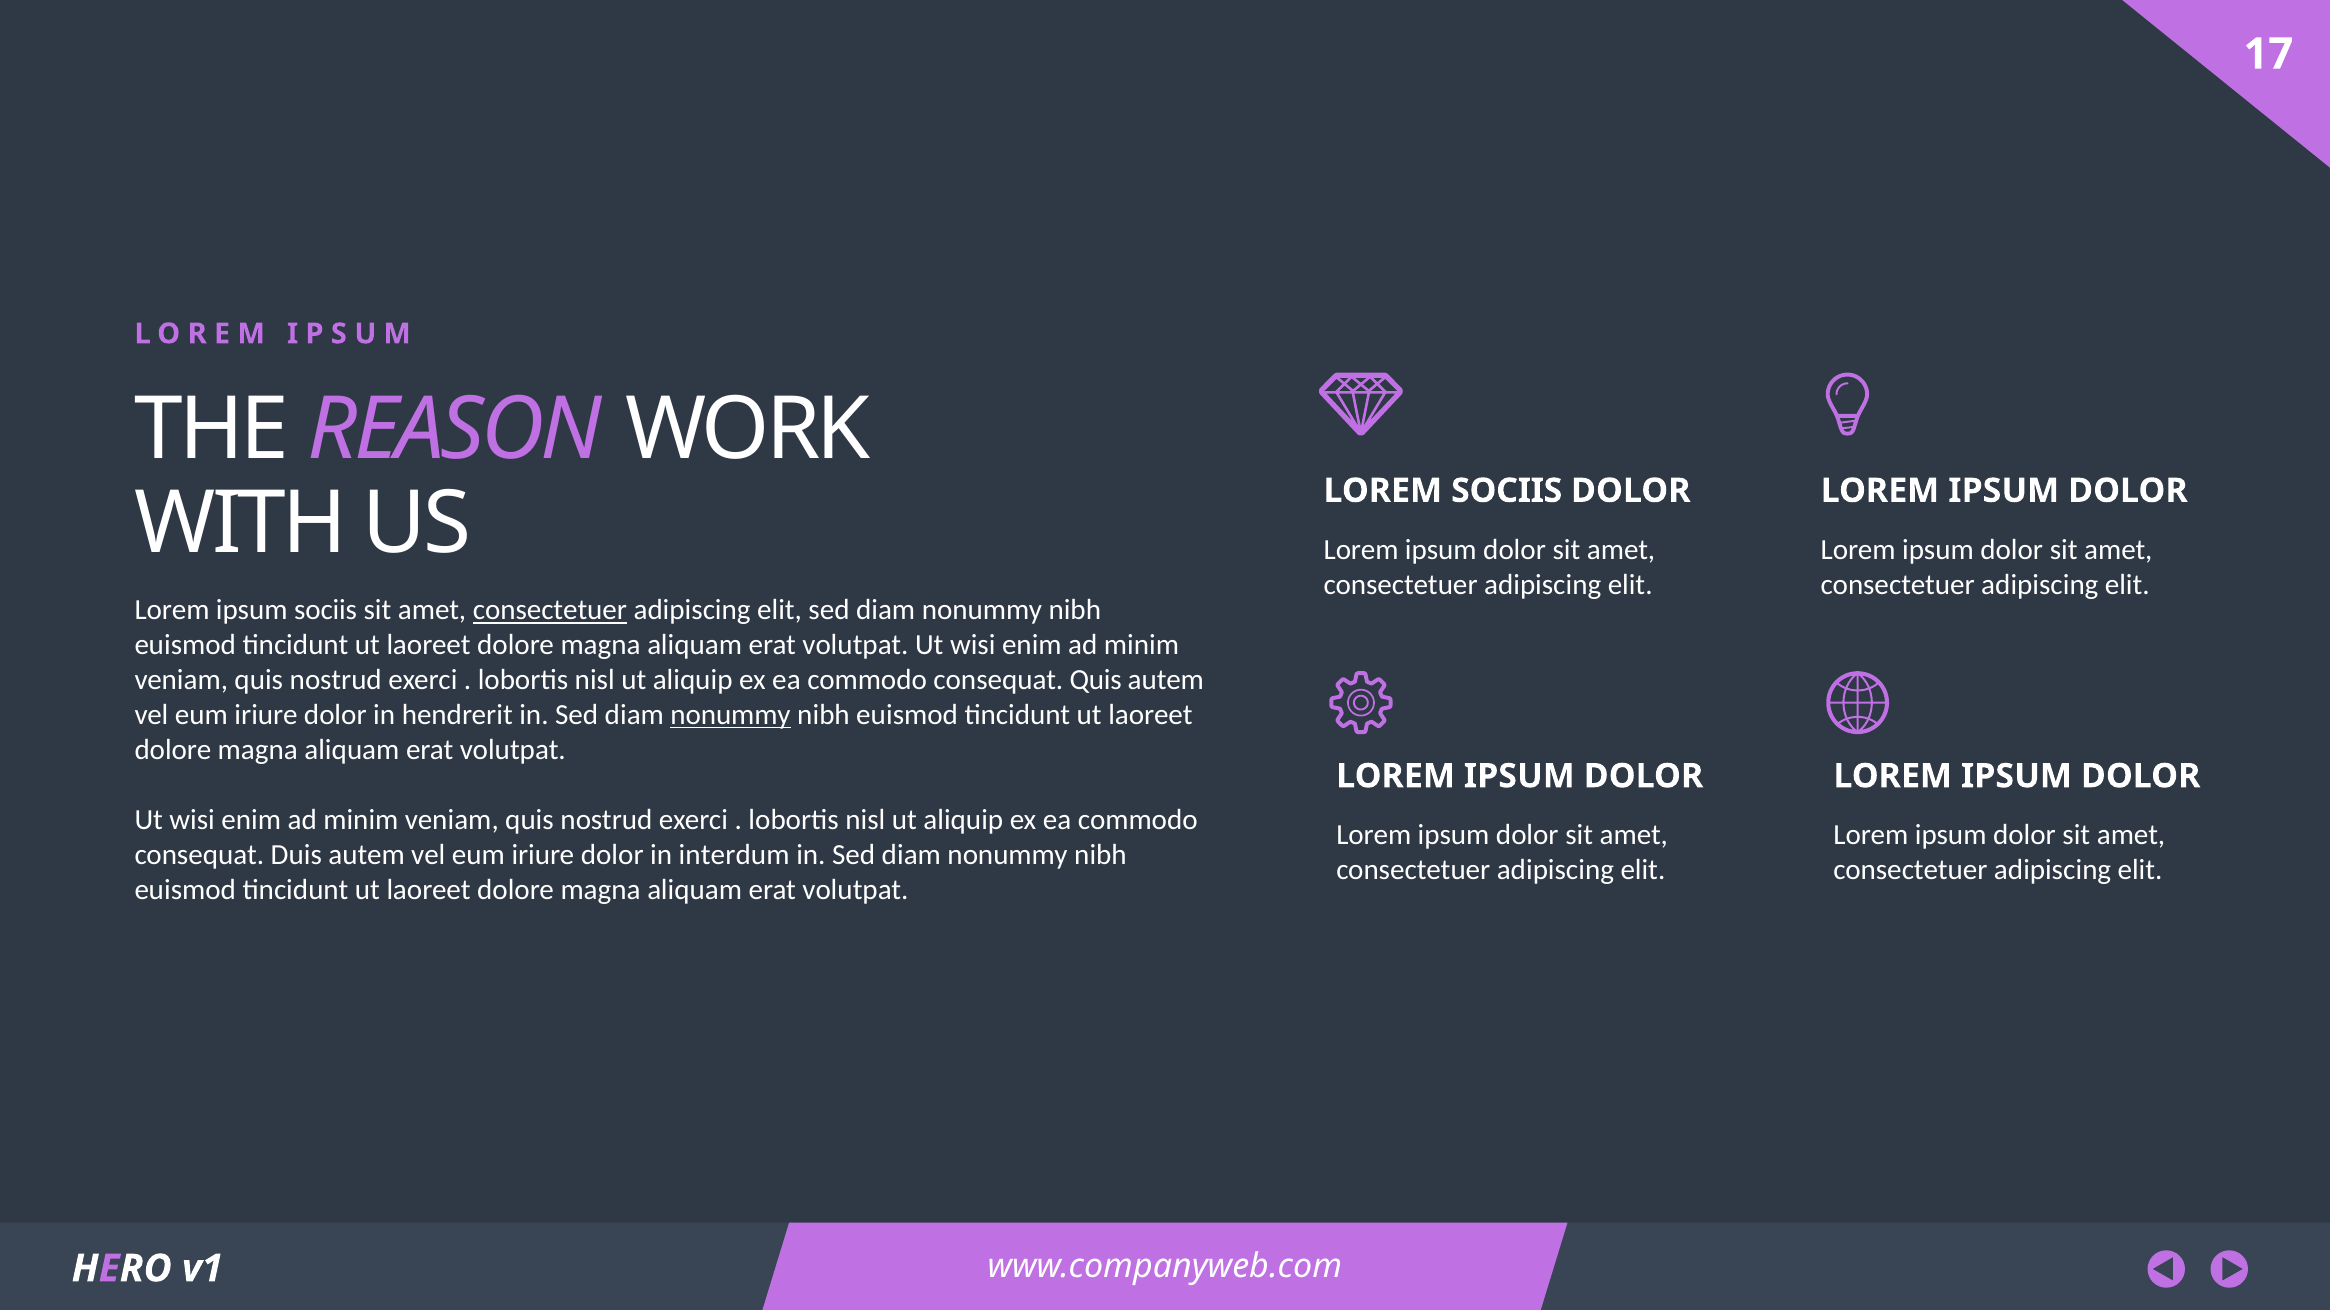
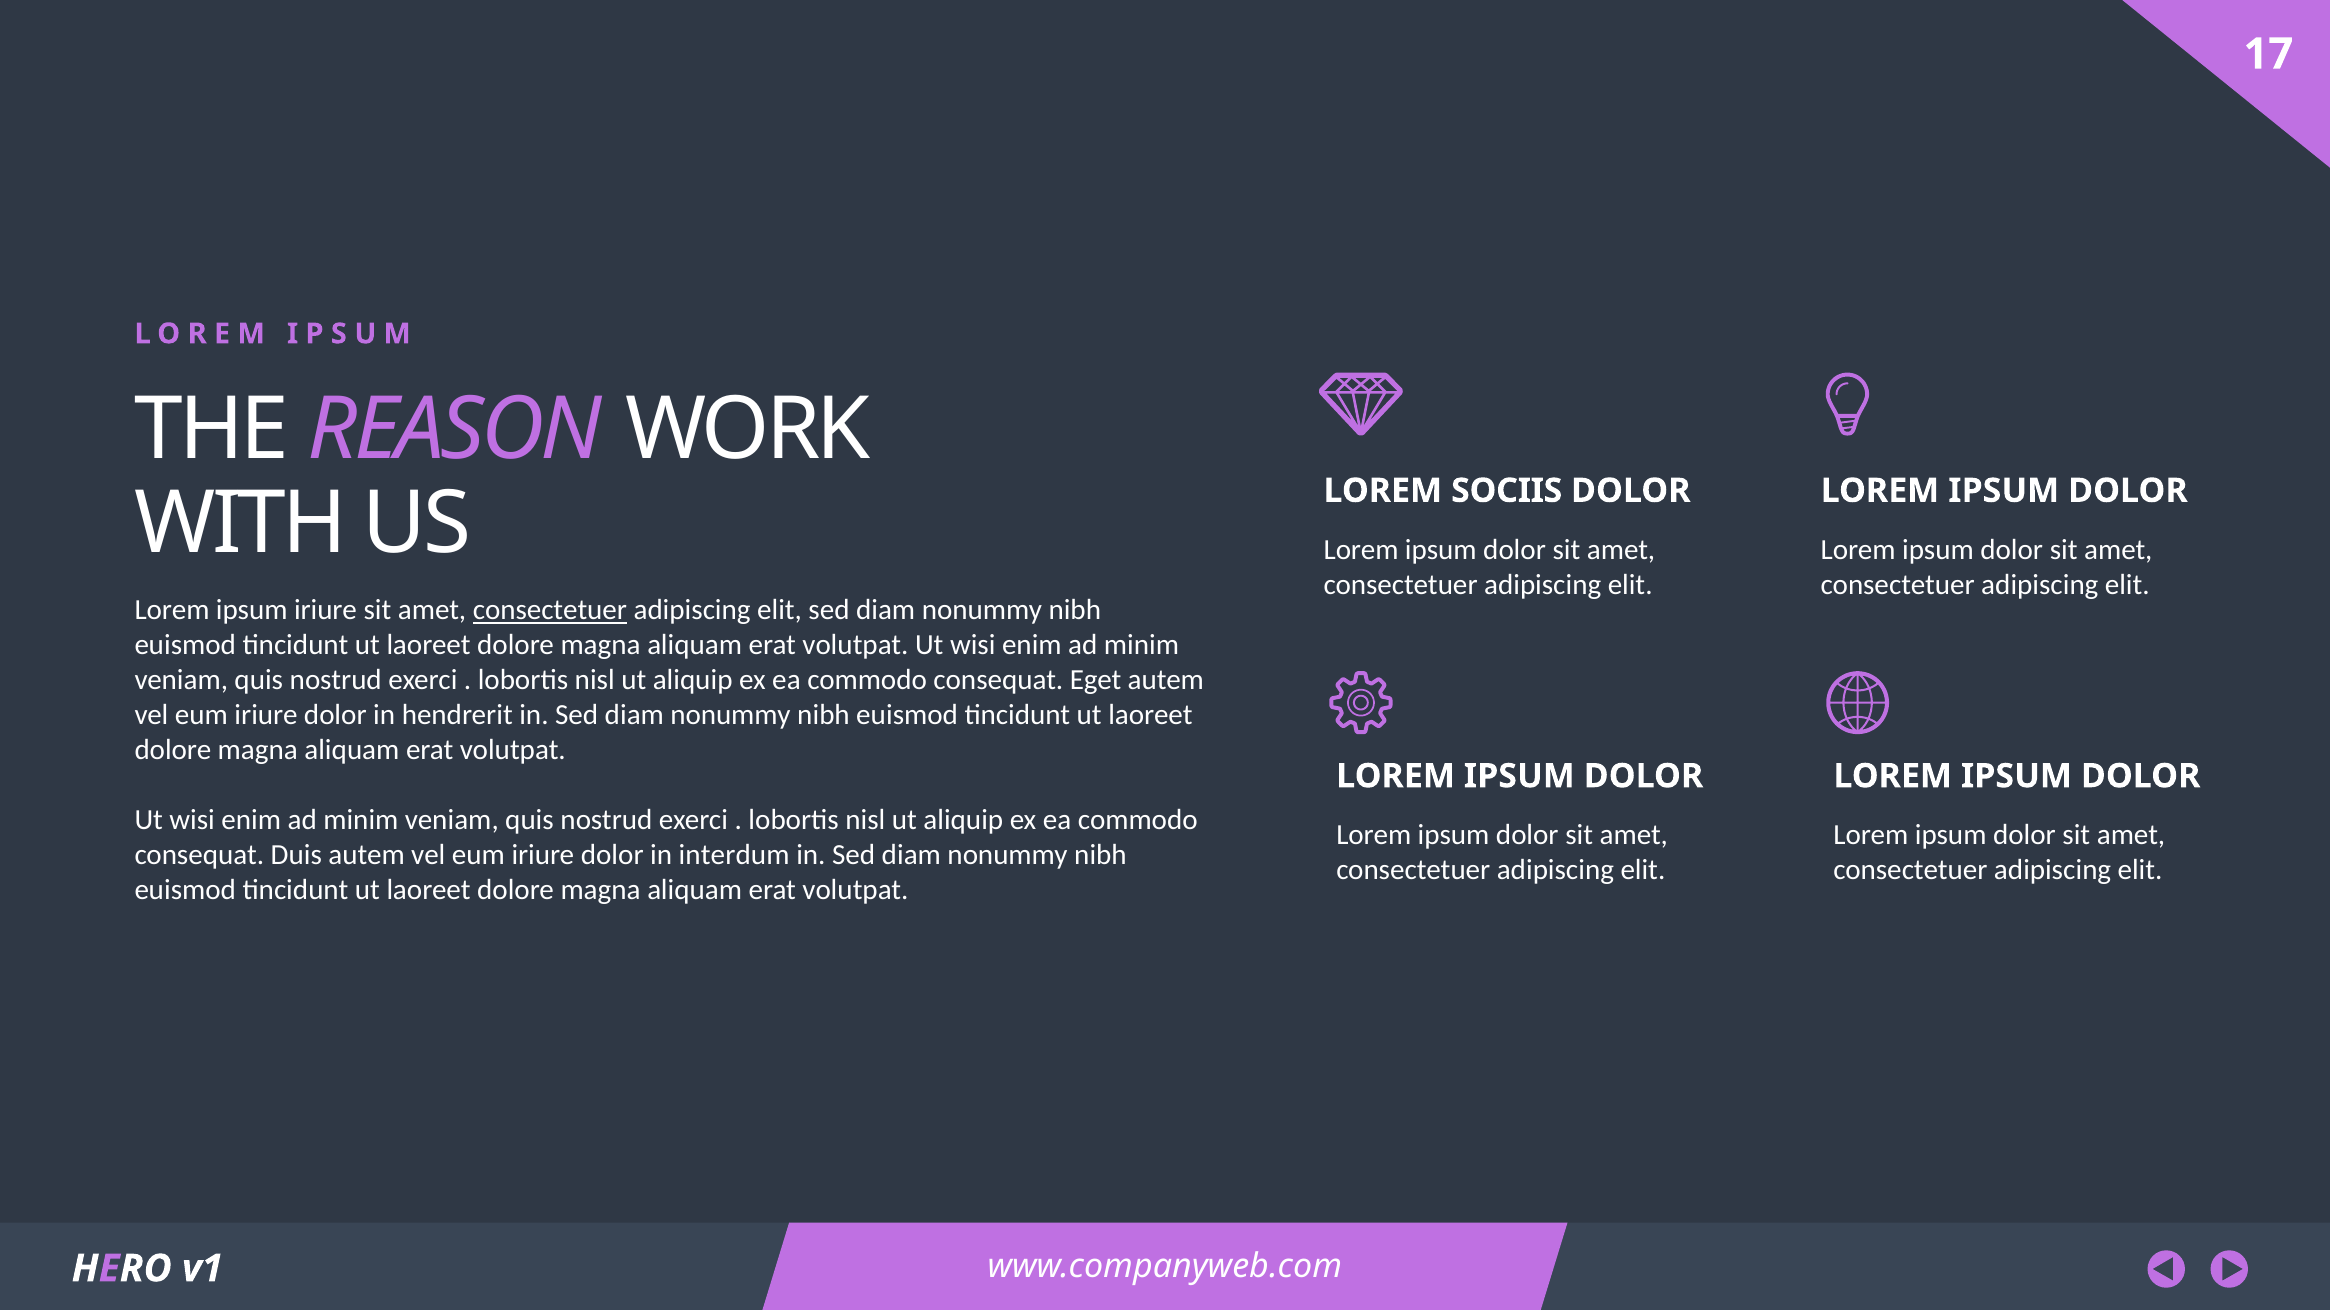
ipsum sociis: sociis -> iriure (326, 611)
consequat Quis: Quis -> Eget (1096, 680)
nonummy underline: present -> none (731, 715)
